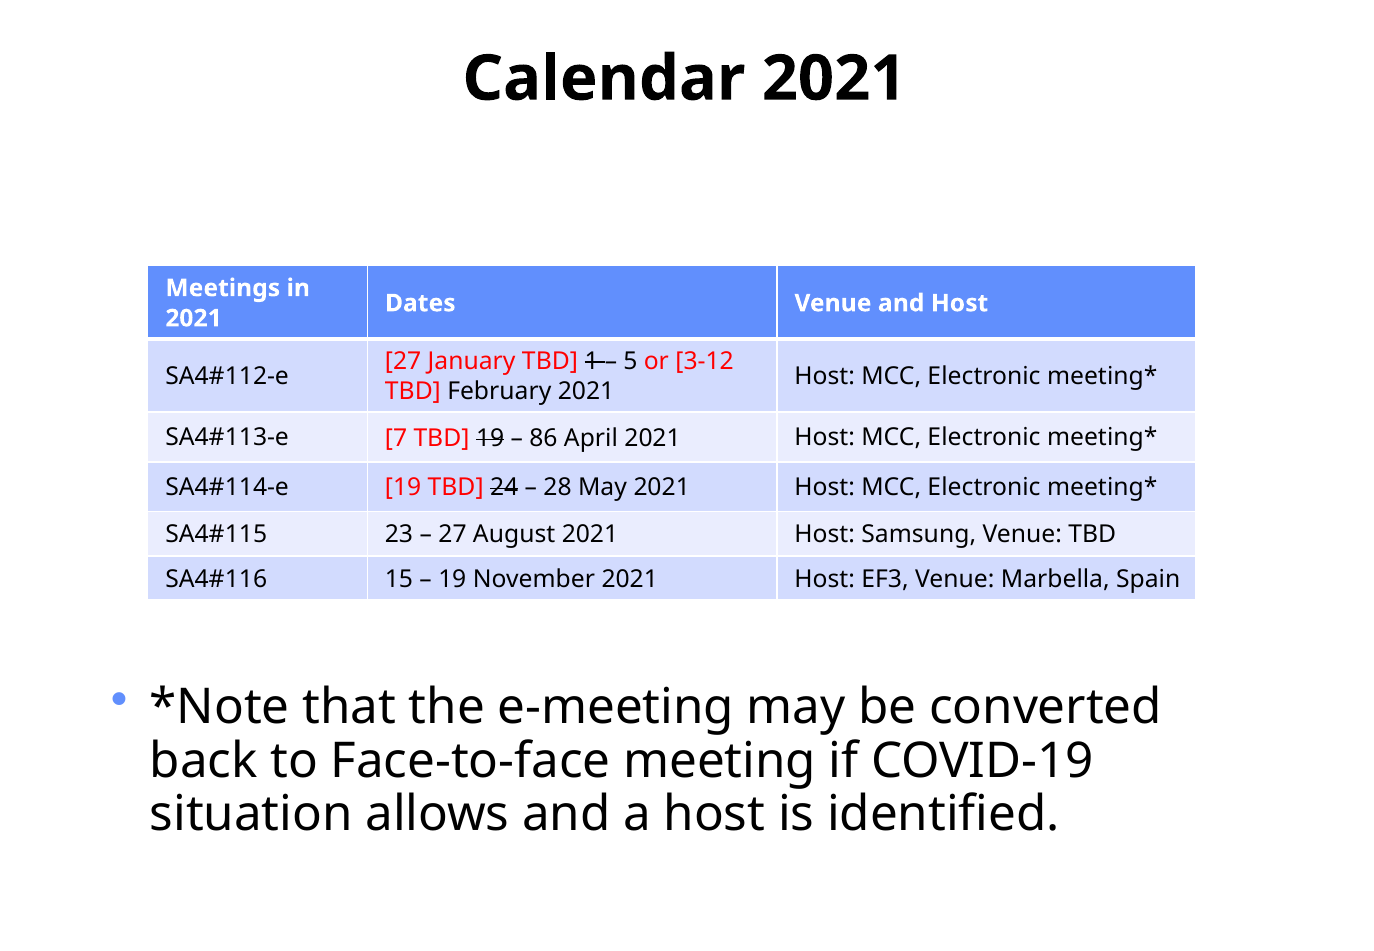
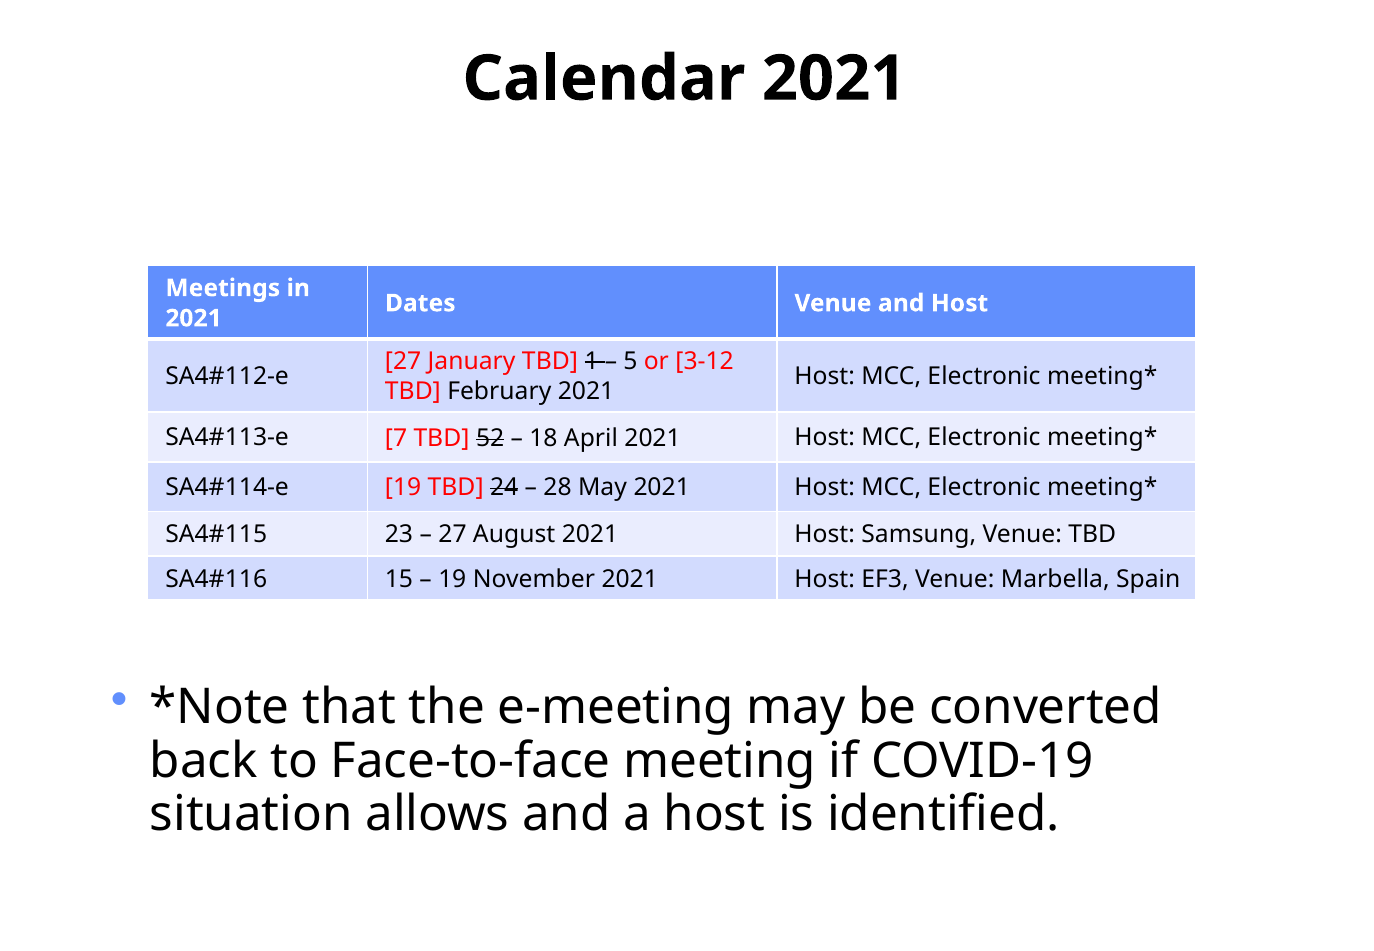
TBD 19: 19 -> 52 (490, 439)
86: 86 -> 18 (543, 439)
